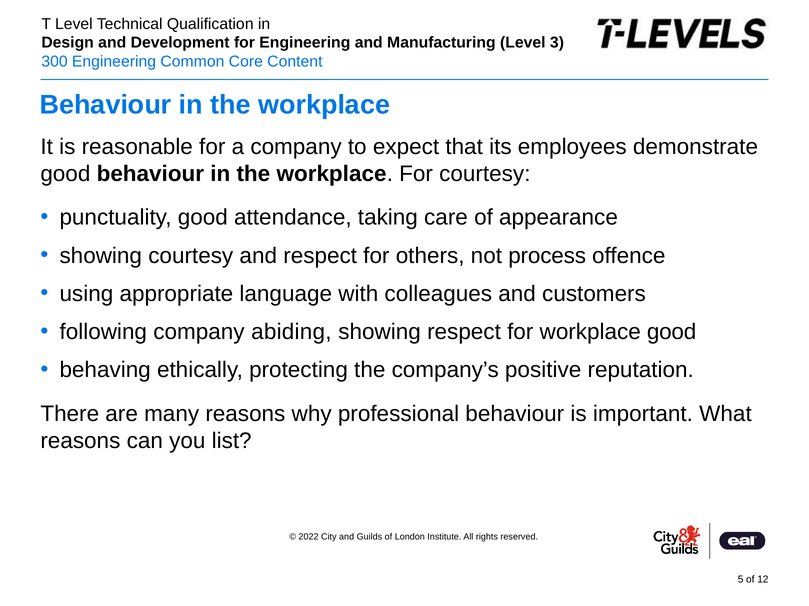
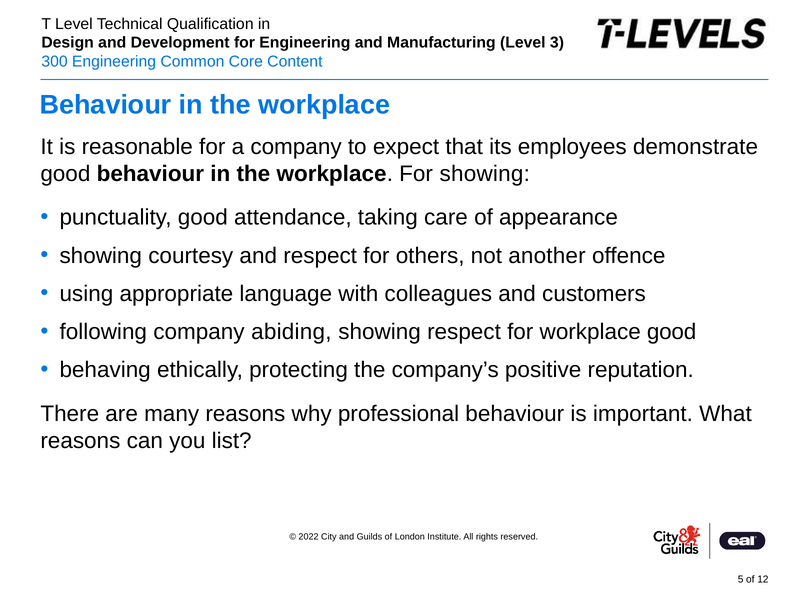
For courtesy: courtesy -> showing (485, 174)
process: process -> another (547, 256)
